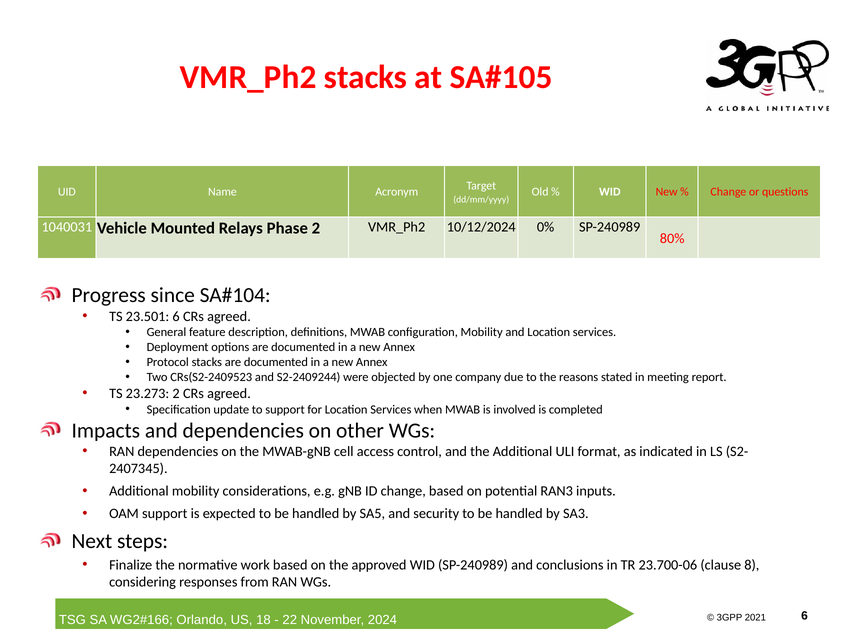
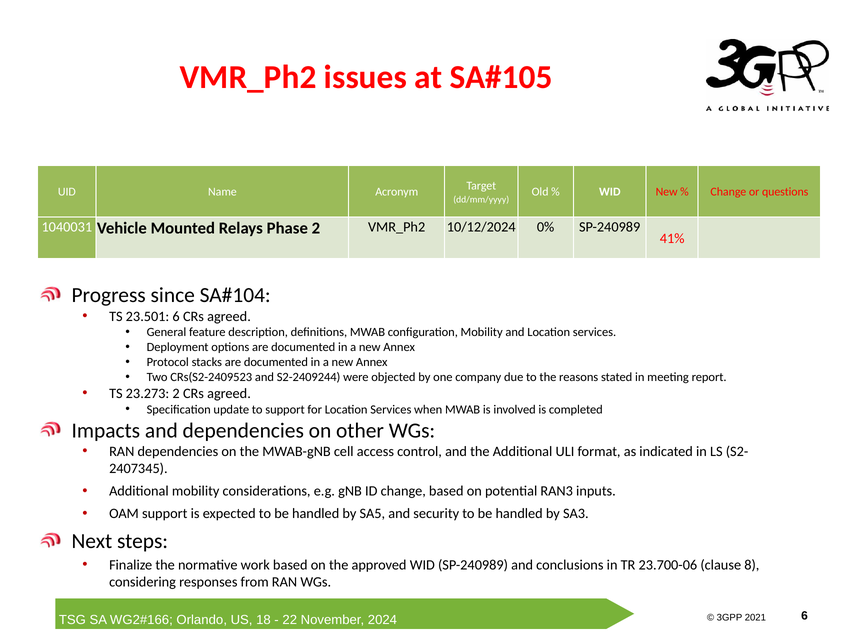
VMR_Ph2 stacks: stacks -> issues (365, 77)
80%: 80% -> 41% (672, 238)
